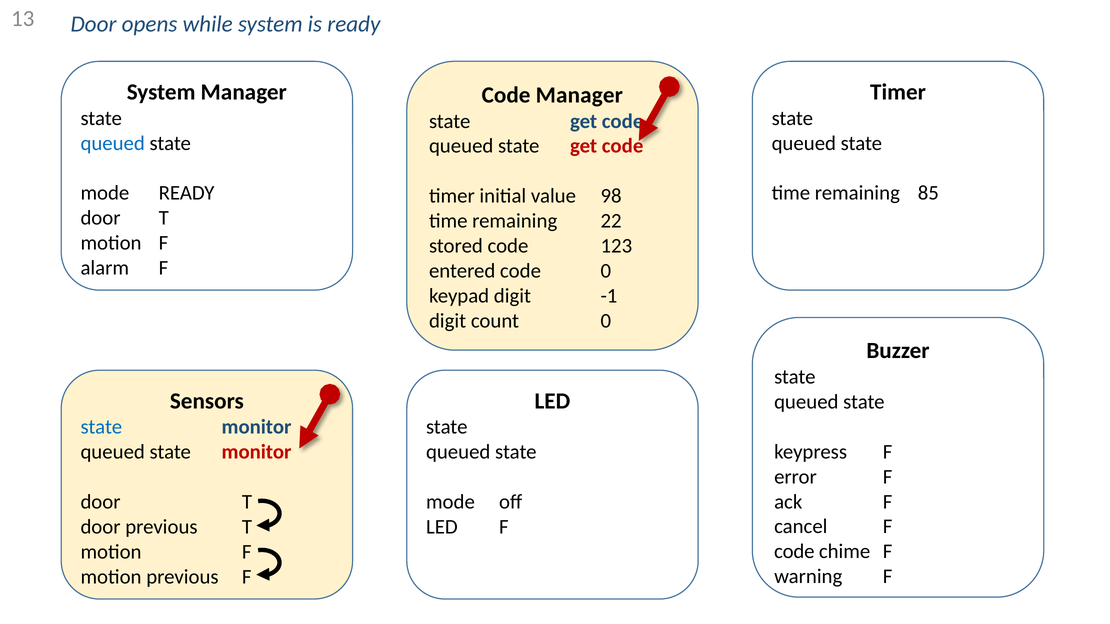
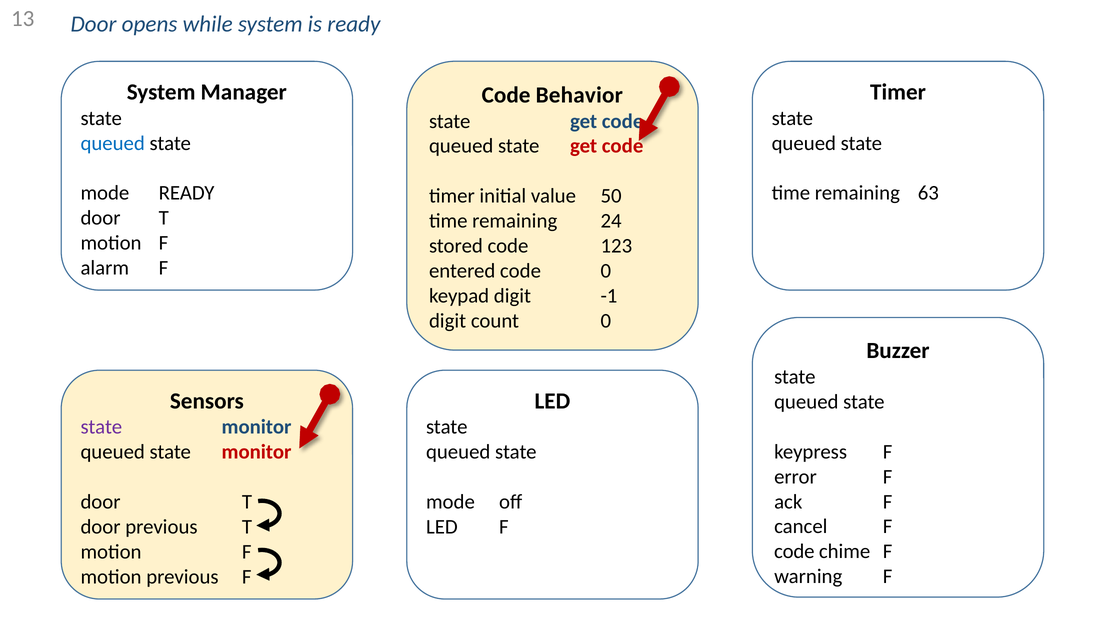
Code Manager: Manager -> Behavior (579, 95)
85: 85 -> 63 (928, 193)
98: 98 -> 50 (611, 196)
22: 22 -> 24 (611, 221)
state colour: blue -> purple (101, 427)
